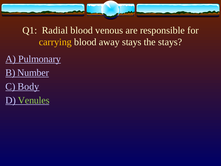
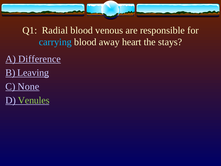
carrying colour: yellow -> light blue (55, 42)
away stays: stays -> heart (132, 42)
Pulmonary: Pulmonary -> Difference (40, 59)
Number: Number -> Leaving (33, 73)
Body: Body -> None (28, 86)
